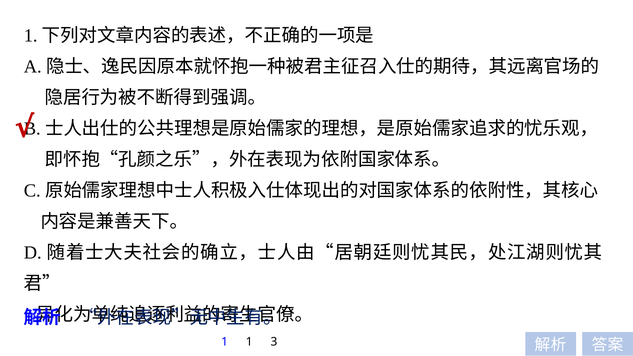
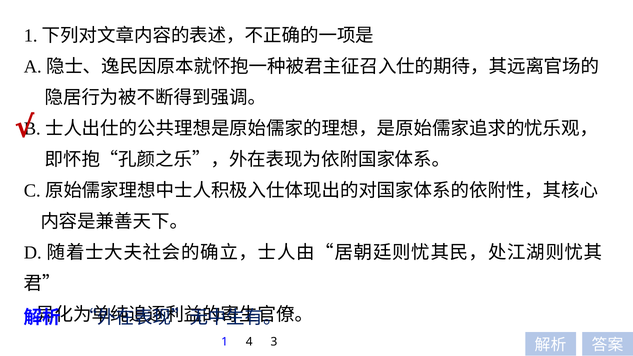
1 1: 1 -> 4 (249, 342)
